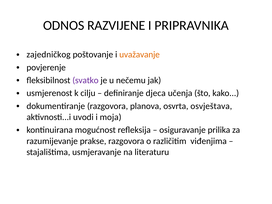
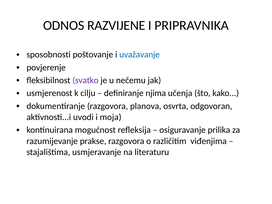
zajedničkog: zajedničkog -> sposobnosti (49, 55)
uvažavanje colour: orange -> blue (140, 55)
djeca: djeca -> njima (156, 93)
osvještava: osvještava -> odgovoran (211, 106)
